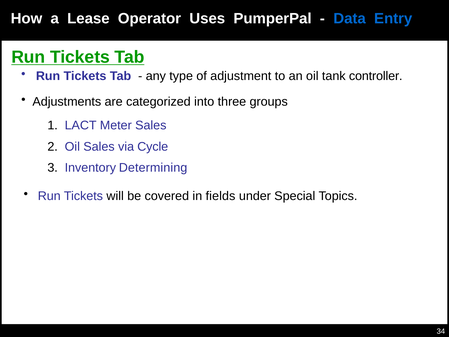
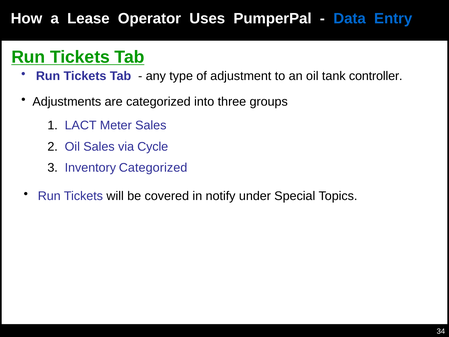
Inventory Determining: Determining -> Categorized (153, 168)
fields: fields -> notify (221, 196)
